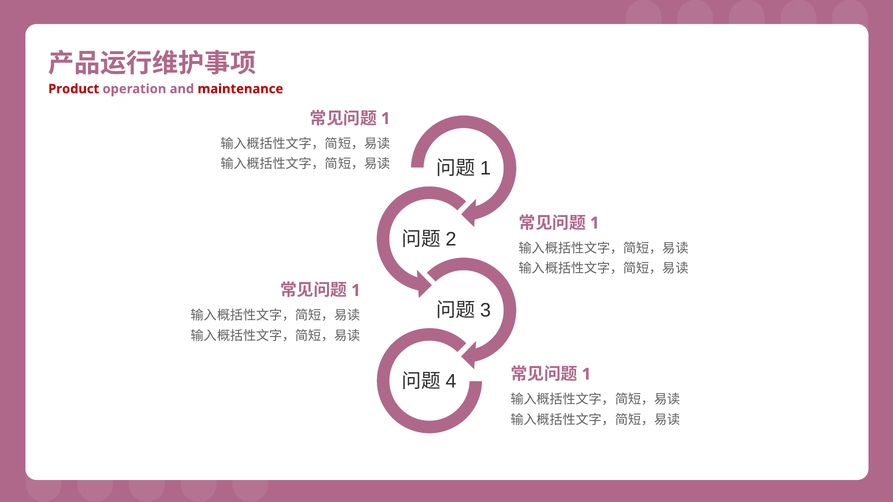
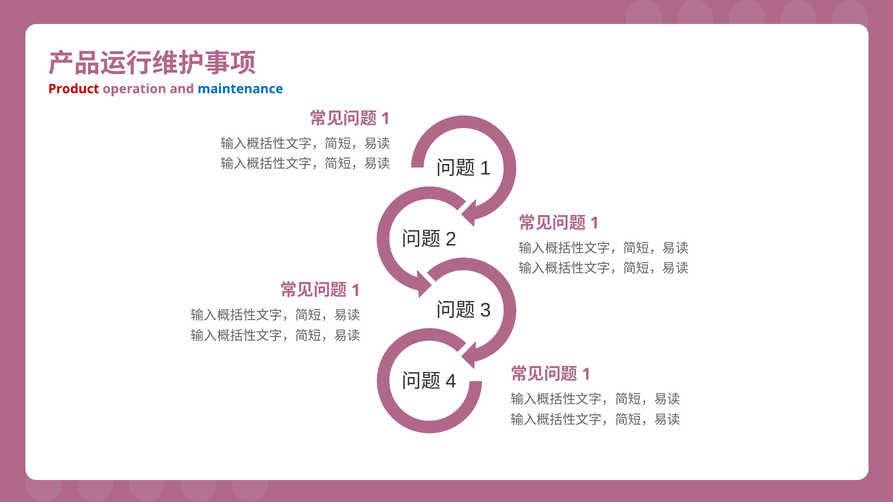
maintenance colour: red -> blue (240, 89)
